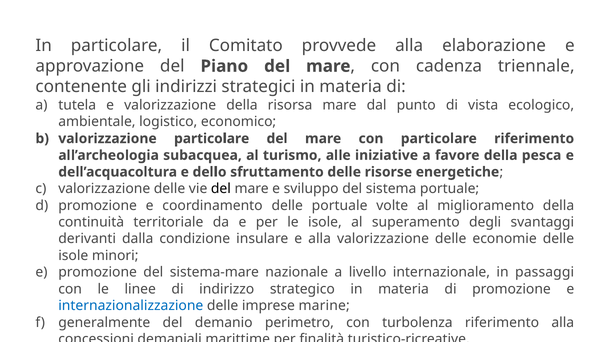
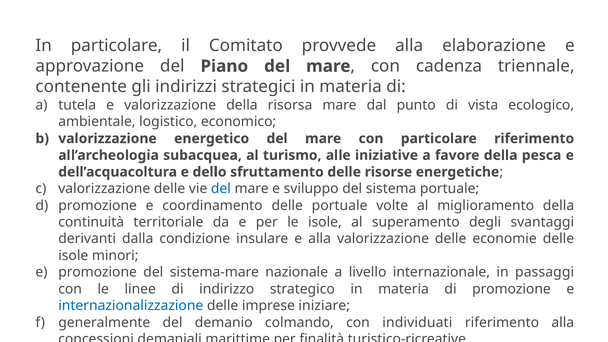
valorizzazione particolare: particolare -> energetico (212, 139)
del colour: black -> blue (221, 189)
marine: marine -> iniziare (324, 306)
perimetro: perimetro -> colmando (299, 322)
turbolenza: turbolenza -> individuati (417, 322)
